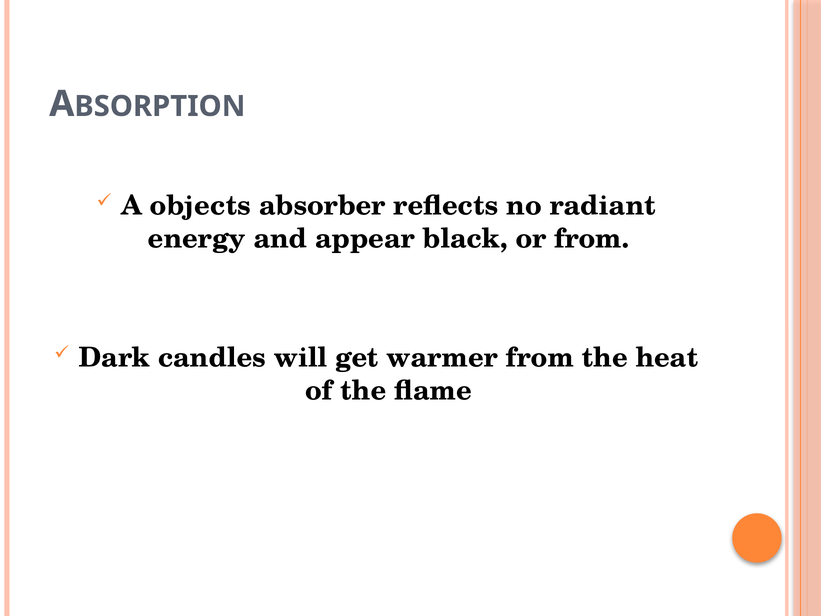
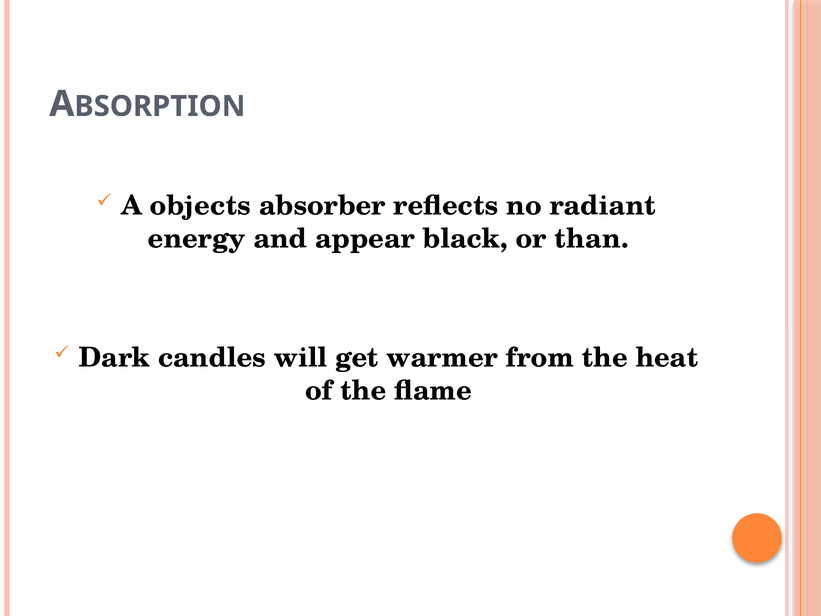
or from: from -> than (592, 239)
